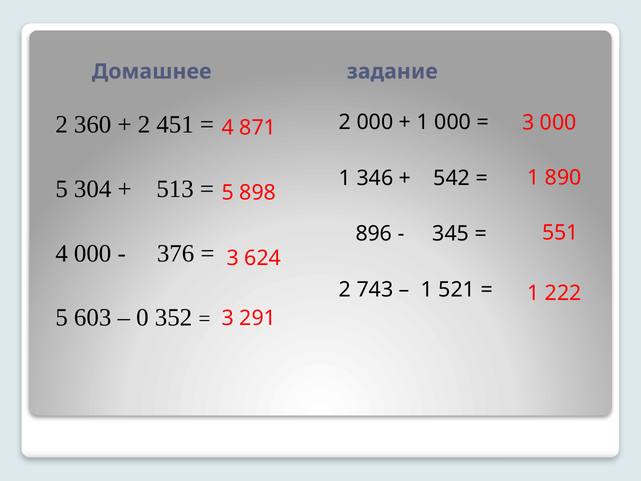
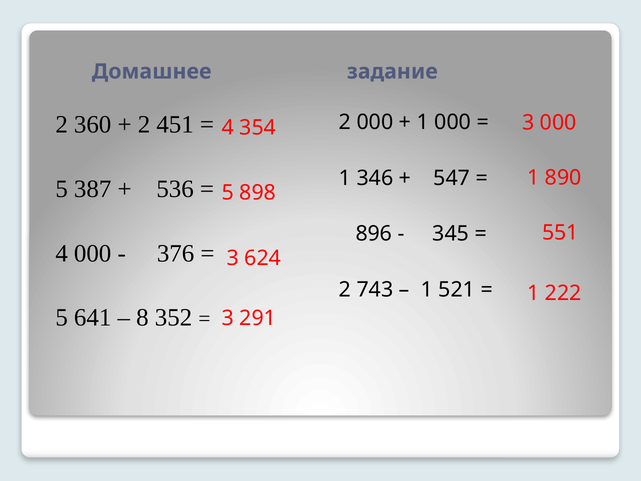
871: 871 -> 354 (258, 128)
542: 542 -> 547 (452, 178)
304: 304 -> 387 (93, 189)
513: 513 -> 536 (175, 189)
603: 603 -> 641 (93, 318)
0: 0 -> 8 (142, 318)
